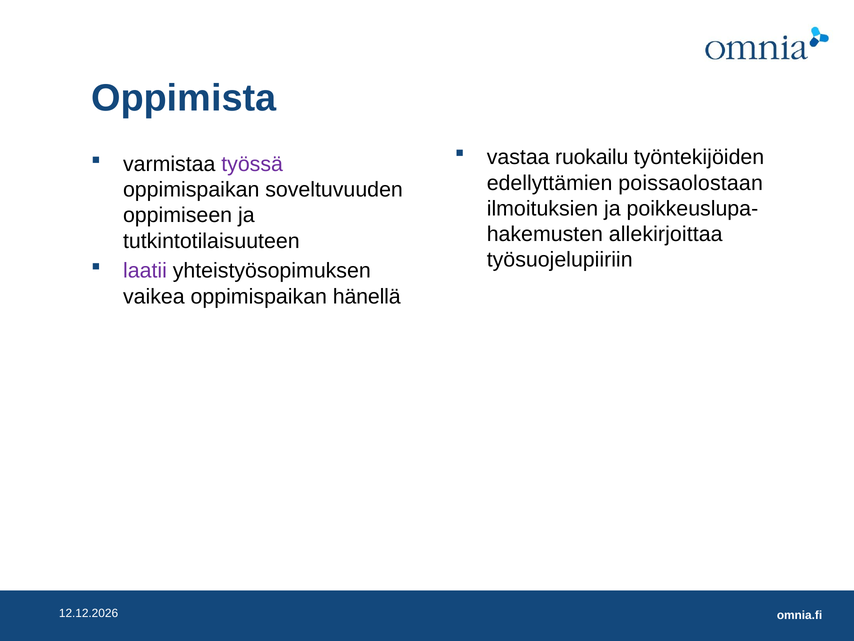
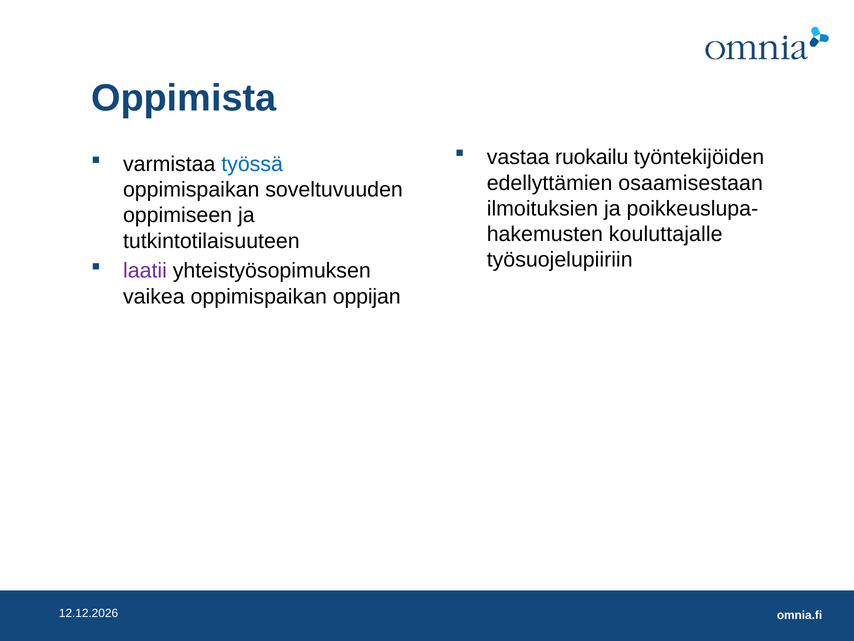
työssä colour: purple -> blue (252, 164)
poissaolostaan: poissaolostaan -> osaamisestaan (691, 183)
allekirjoittaa: allekirjoittaa -> kouluttajalle (666, 234)
hänellä: hänellä -> oppijan (367, 296)
